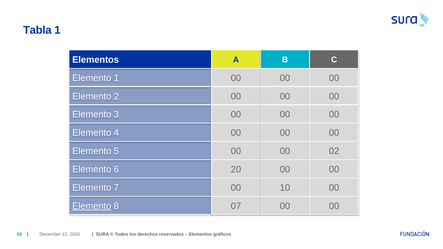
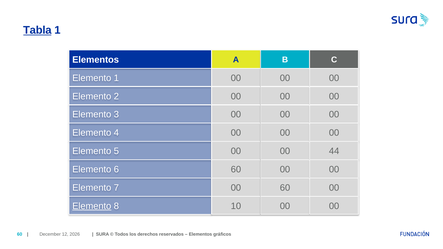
Tabla underline: none -> present (37, 30)
02: 02 -> 44 (334, 151)
6 20: 20 -> 60 (236, 170)
00 10: 10 -> 60 (285, 188)
07: 07 -> 10 (236, 206)
